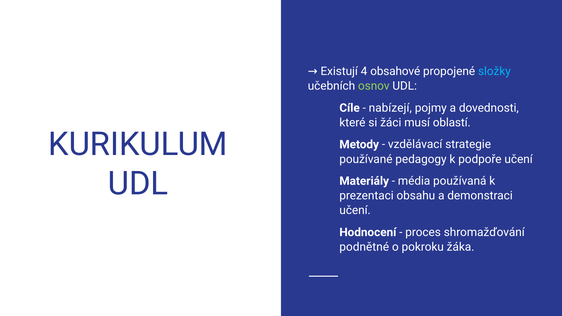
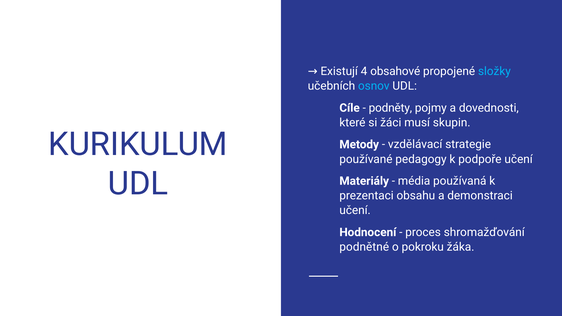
osnov colour: light green -> light blue (374, 86)
nabízejí: nabízejí -> podněty (390, 108)
oblastí: oblastí -> skupin (452, 123)
